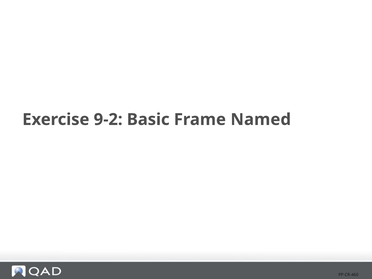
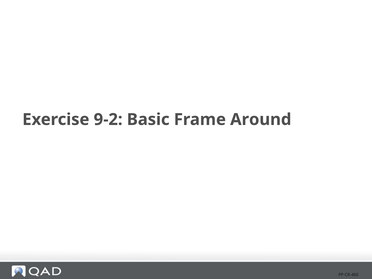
Named: Named -> Around (261, 120)
